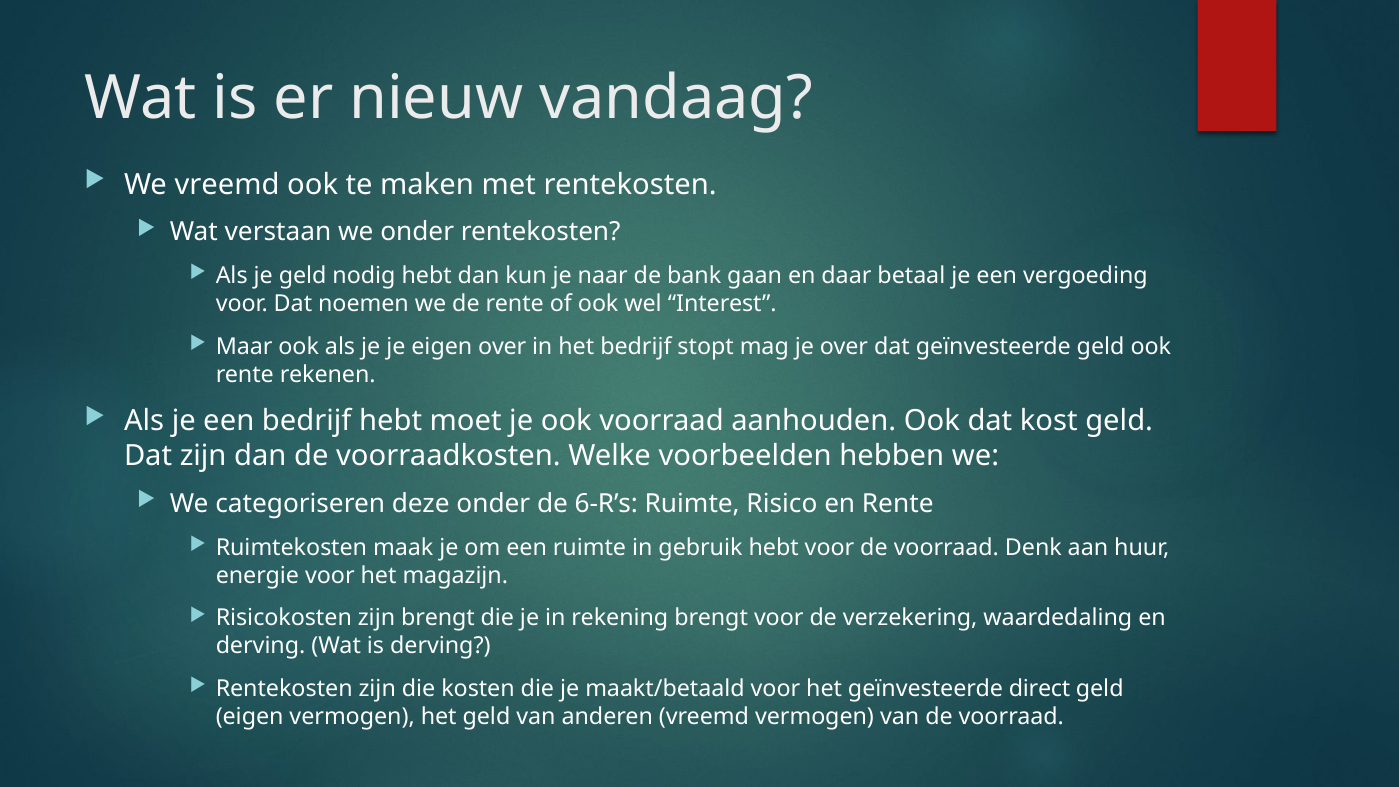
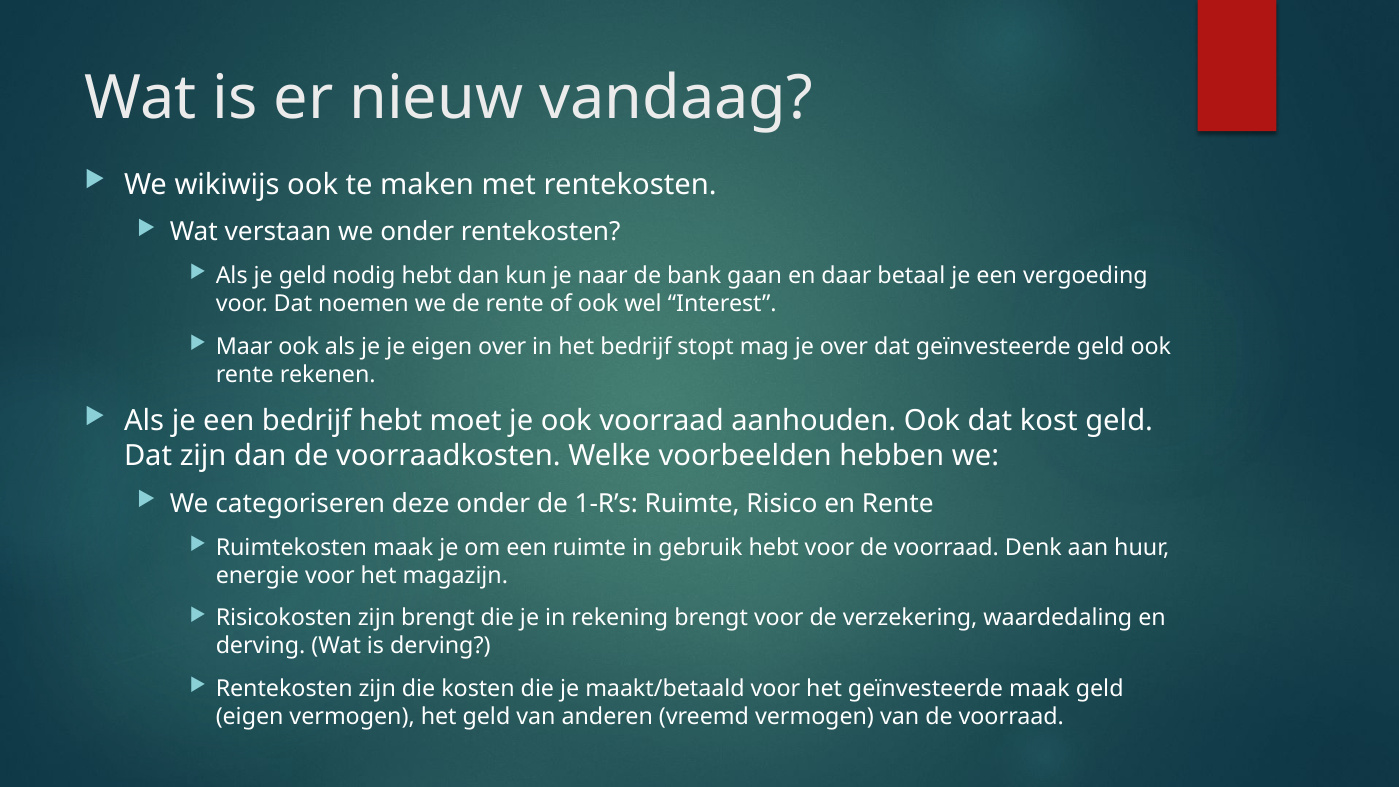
We vreemd: vreemd -> wikiwijs (227, 184)
6-R’s: 6-R’s -> 1-R’s (606, 504)
geïnvesteerde direct: direct -> maak (1039, 689)
